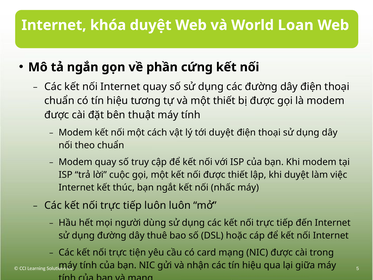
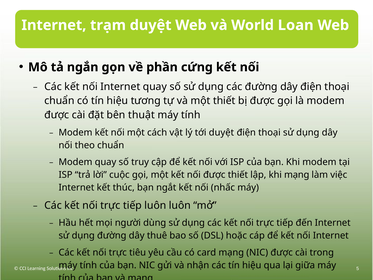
khóa: khóa -> trạm (108, 25)
khi duyệt: duyệt -> mạng (297, 175)
tiện: tiện -> tiêu (138, 252)
